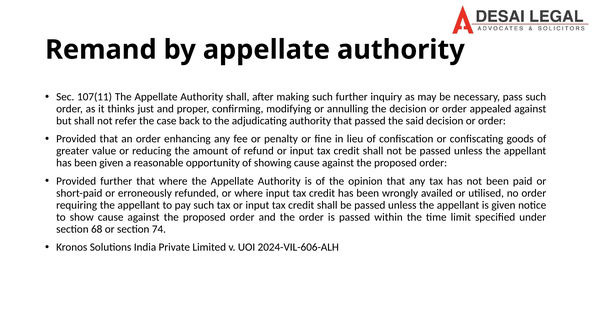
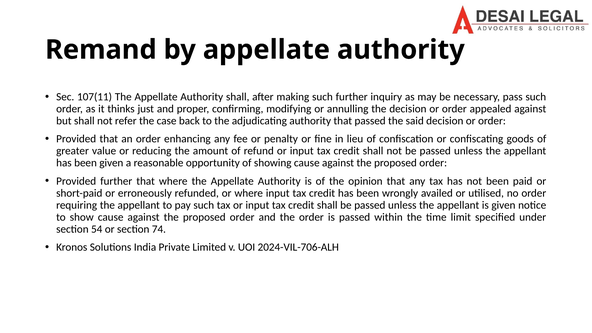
68: 68 -> 54 (97, 229)
2024-VIL-606-ALH: 2024-VIL-606-ALH -> 2024-VIL-706-ALH (298, 247)
